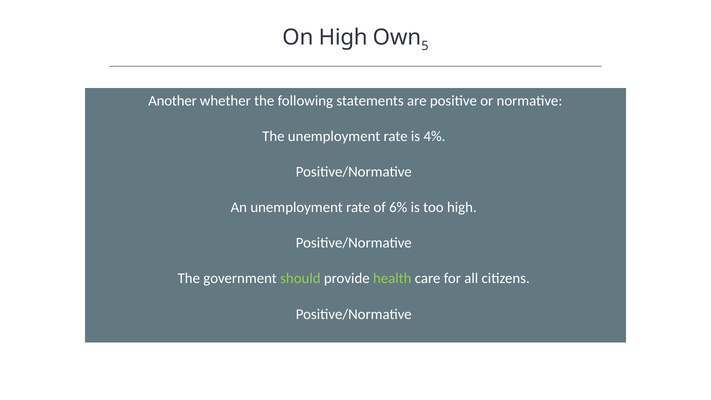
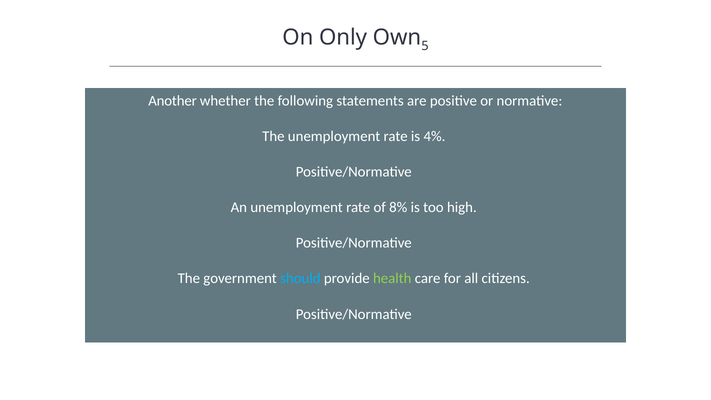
On High: High -> Only (343, 37)
6%: 6% -> 8% (398, 207)
should colour: light green -> light blue (300, 279)
